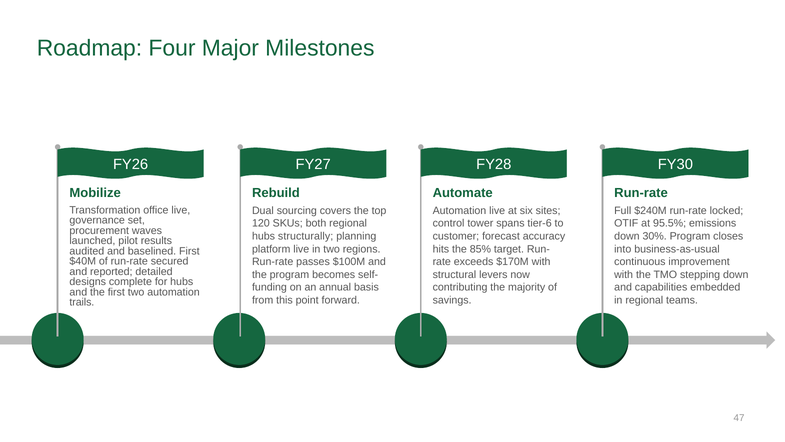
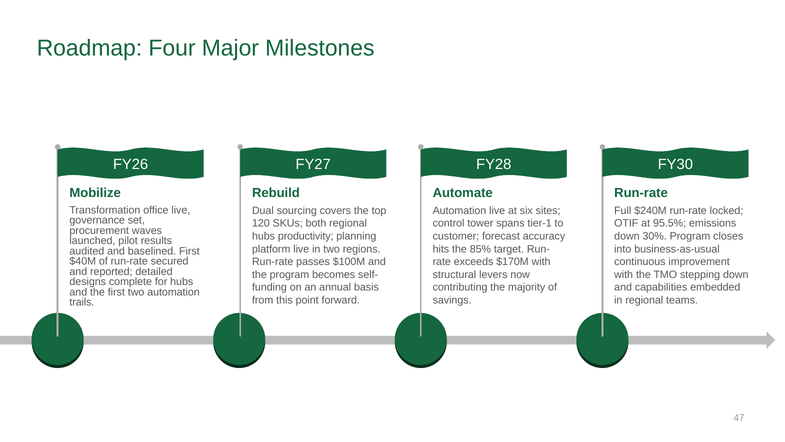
tier-6: tier-6 -> tier-1 (540, 223)
structurally: structurally -> productivity (306, 236)
